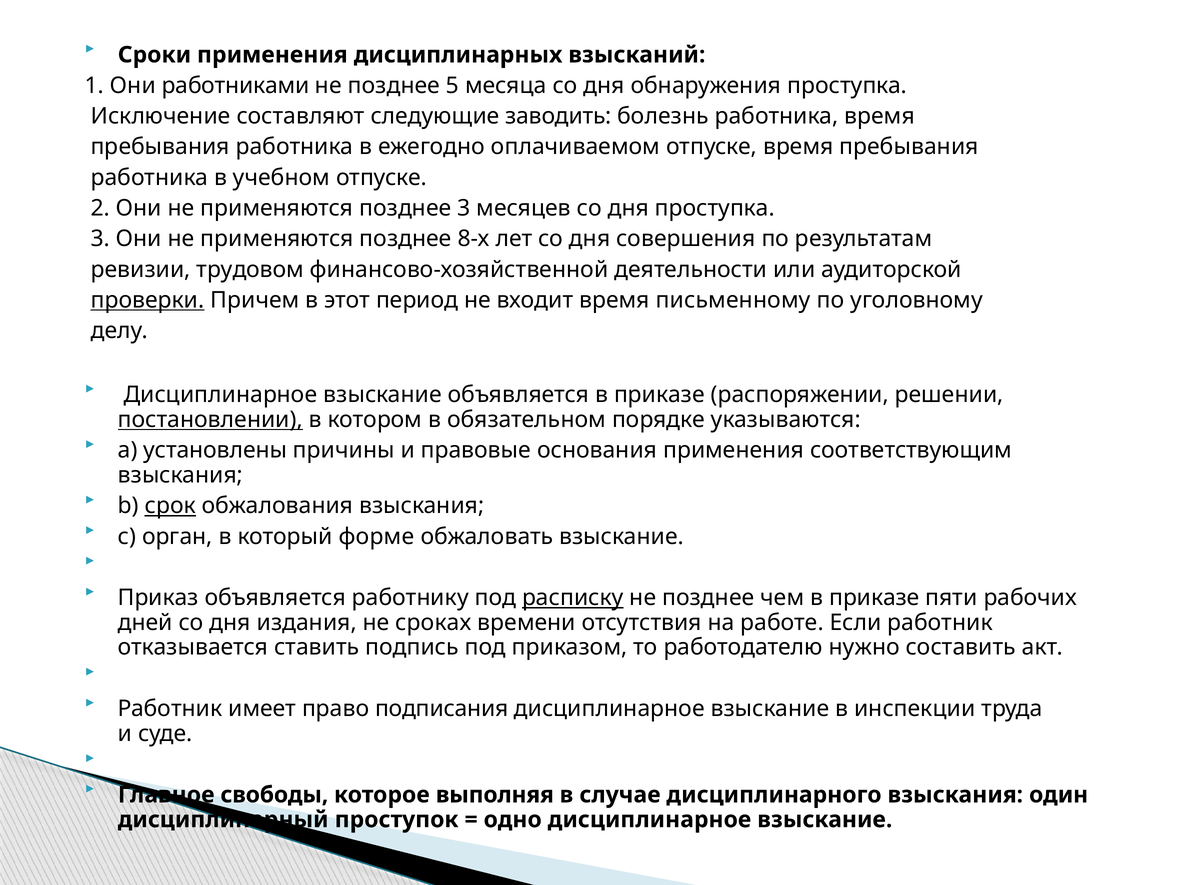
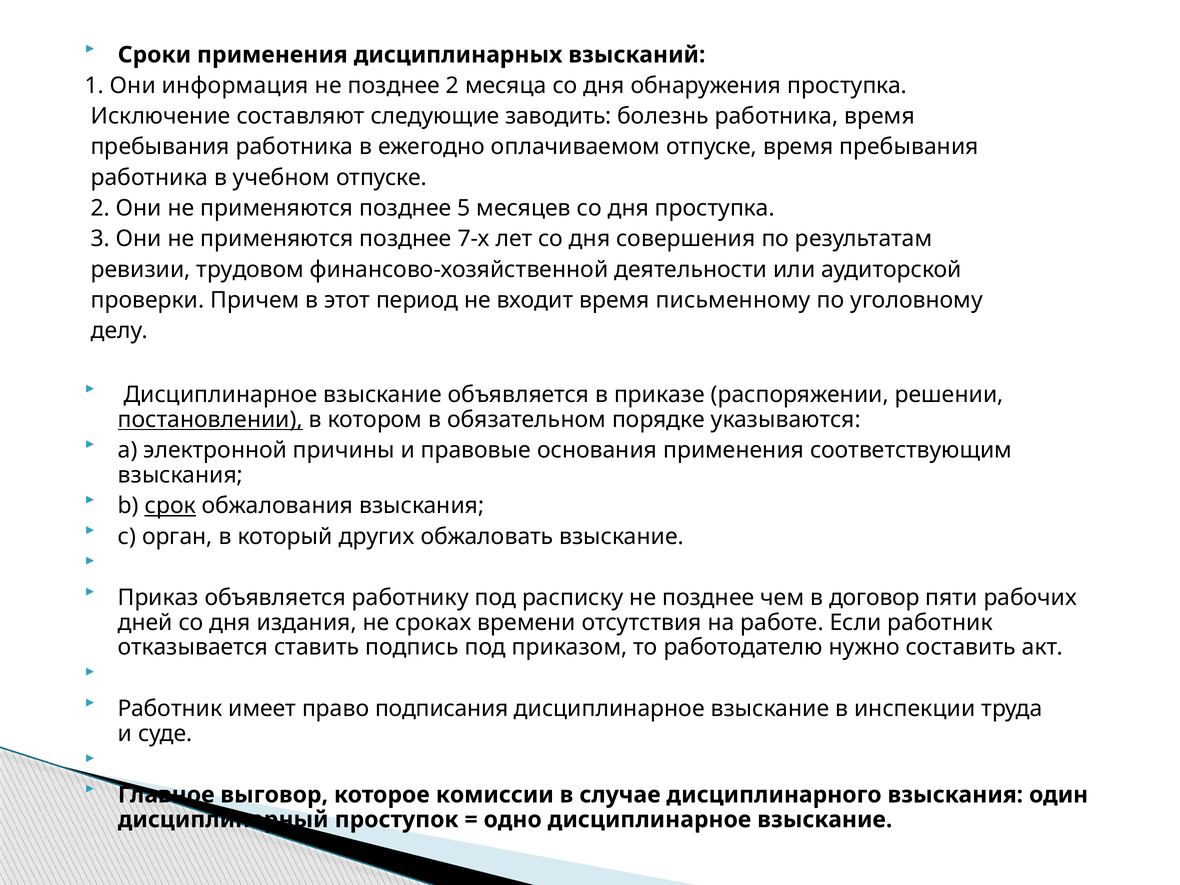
работниками: работниками -> информация (235, 85)
позднее 5: 5 -> 2 (453, 85)
позднее 3: 3 -> 5 (464, 208)
8-х: 8-х -> 7-х (474, 239)
проверки underline: present -> none (148, 300)
установлены: установлены -> электронной (215, 450)
форме: форме -> других (377, 536)
расписку underline: present -> none (573, 598)
чем в приказе: приказе -> договор (874, 598)
свободы: свободы -> выговор (274, 795)
выполняя: выполняя -> комиссии (495, 795)
